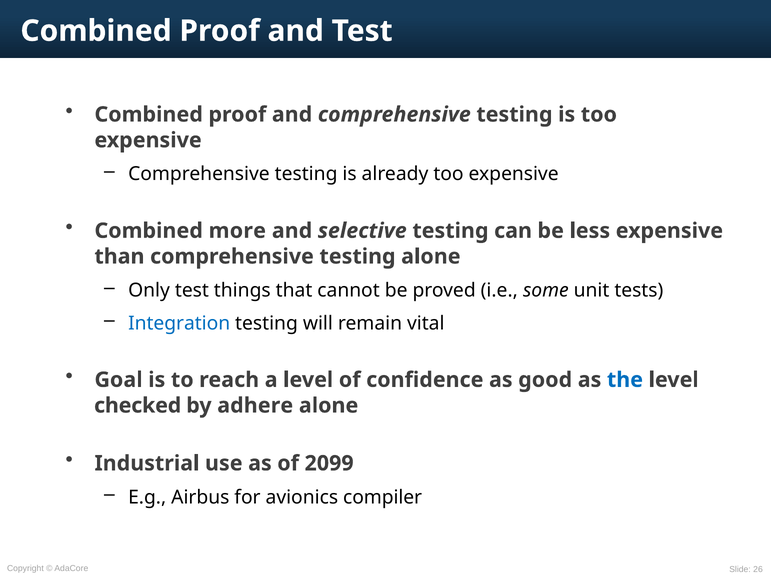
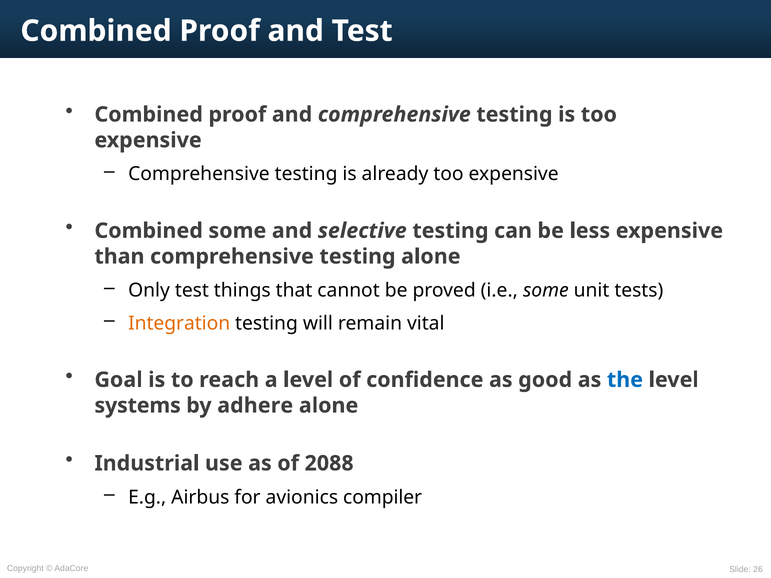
Combined more: more -> some (237, 231)
Integration colour: blue -> orange (179, 323)
checked: checked -> systems (138, 406)
2099: 2099 -> 2088 (329, 464)
